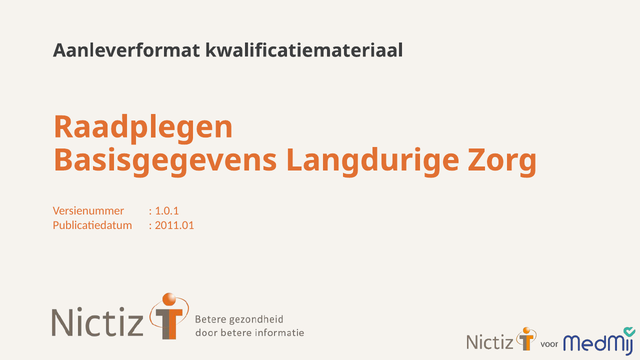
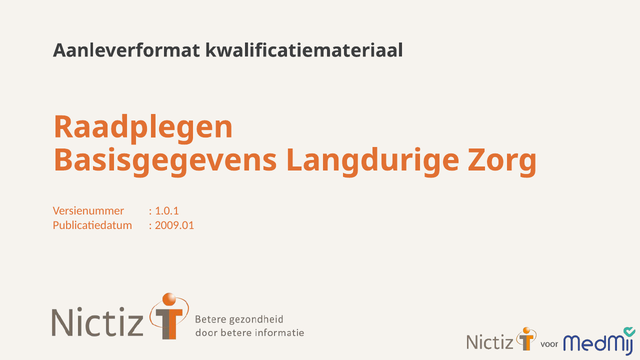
2011.01: 2011.01 -> 2009.01 (174, 225)
